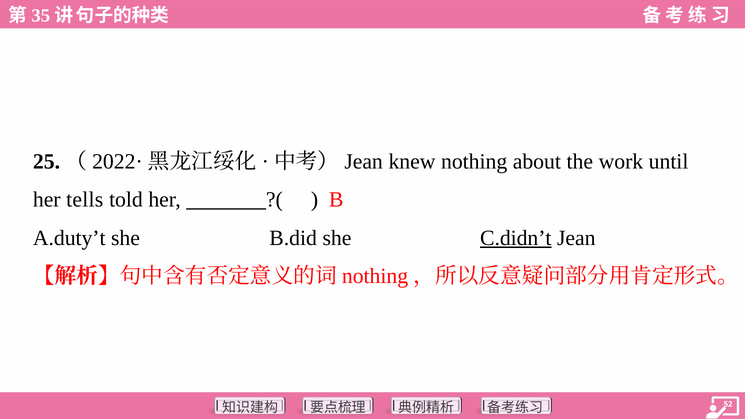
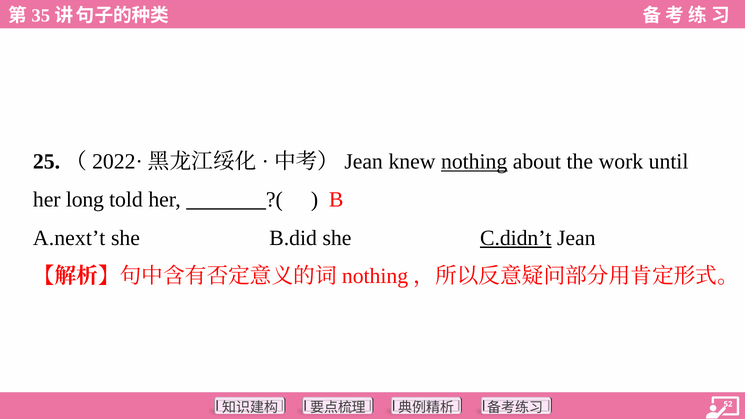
nothing underline: none -> present (474, 162)
tells: tells -> long (85, 200)
A.duty’t: A.duty’t -> A.next’t (69, 238)
